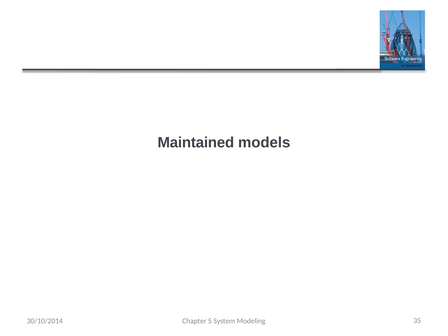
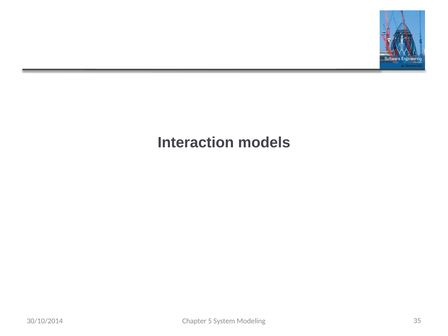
Maintained: Maintained -> Interaction (196, 143)
